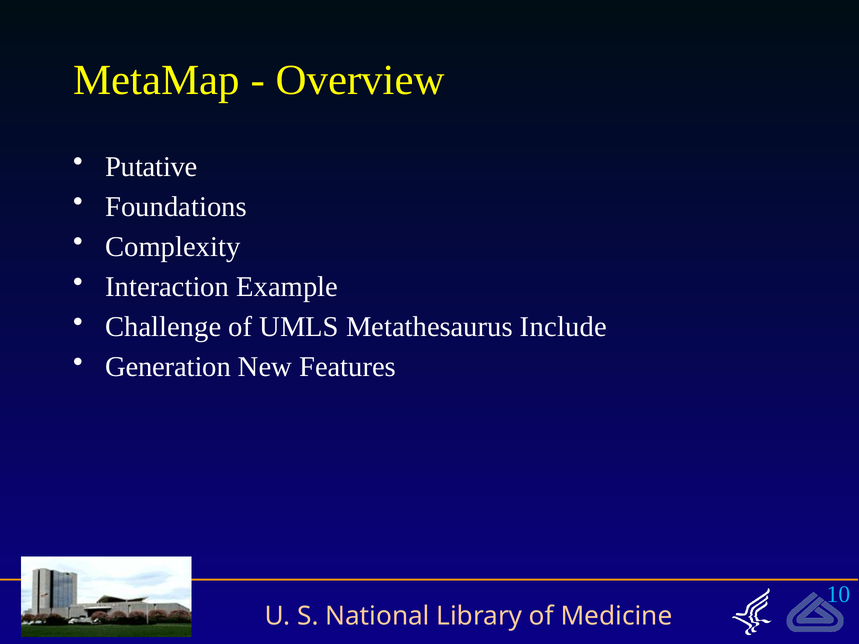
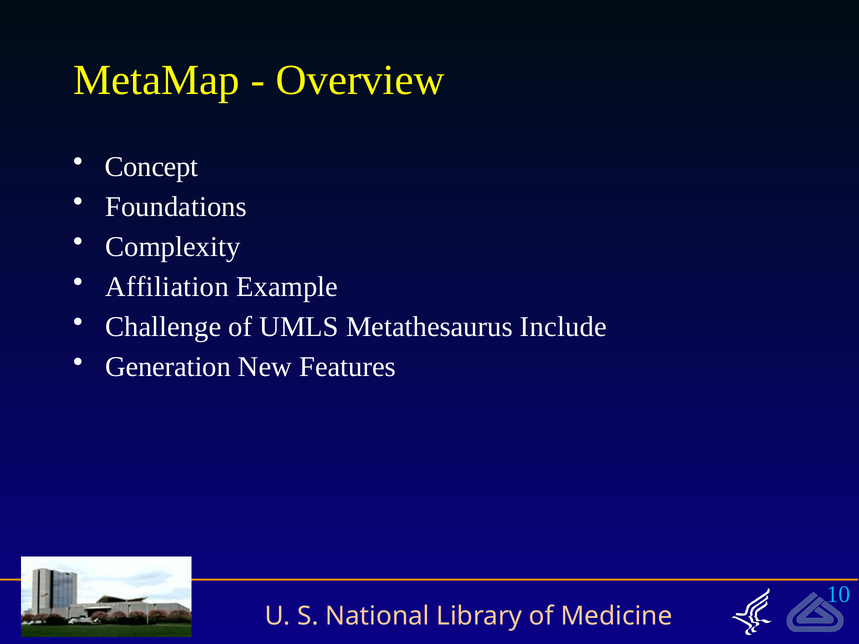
Putative: Putative -> Concept (151, 167)
Interaction: Interaction -> Affiliation (167, 287)
